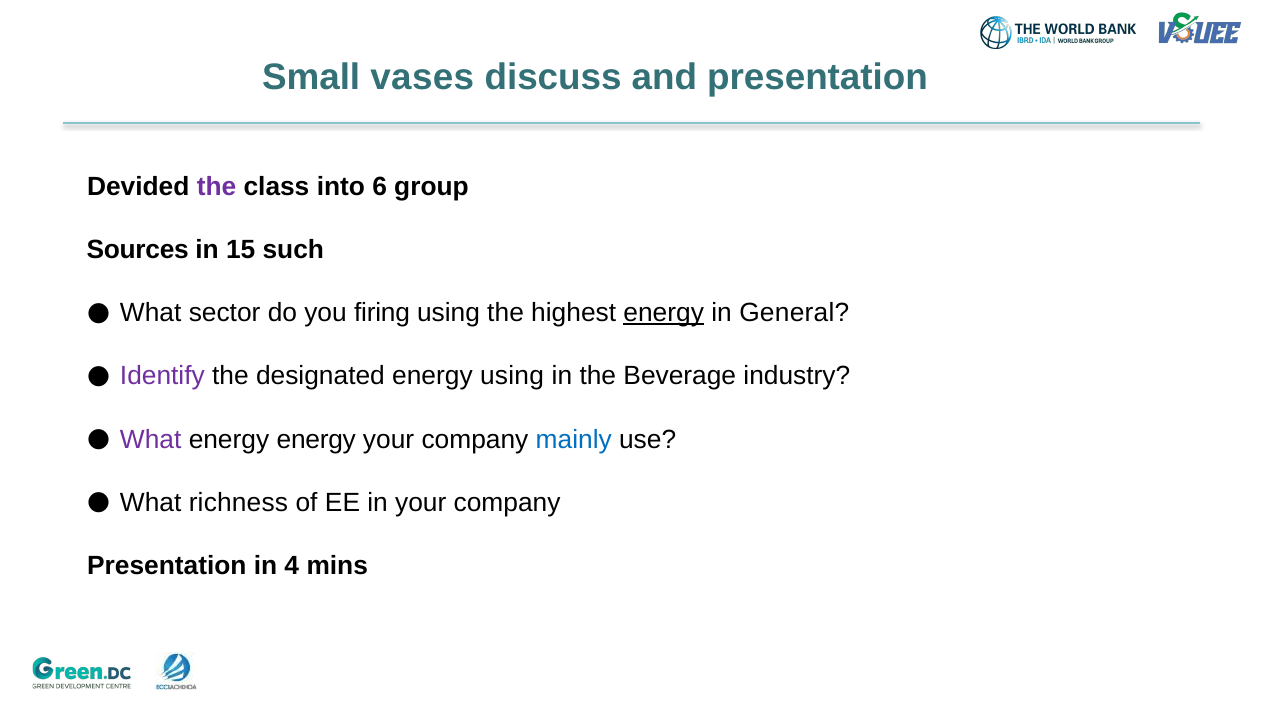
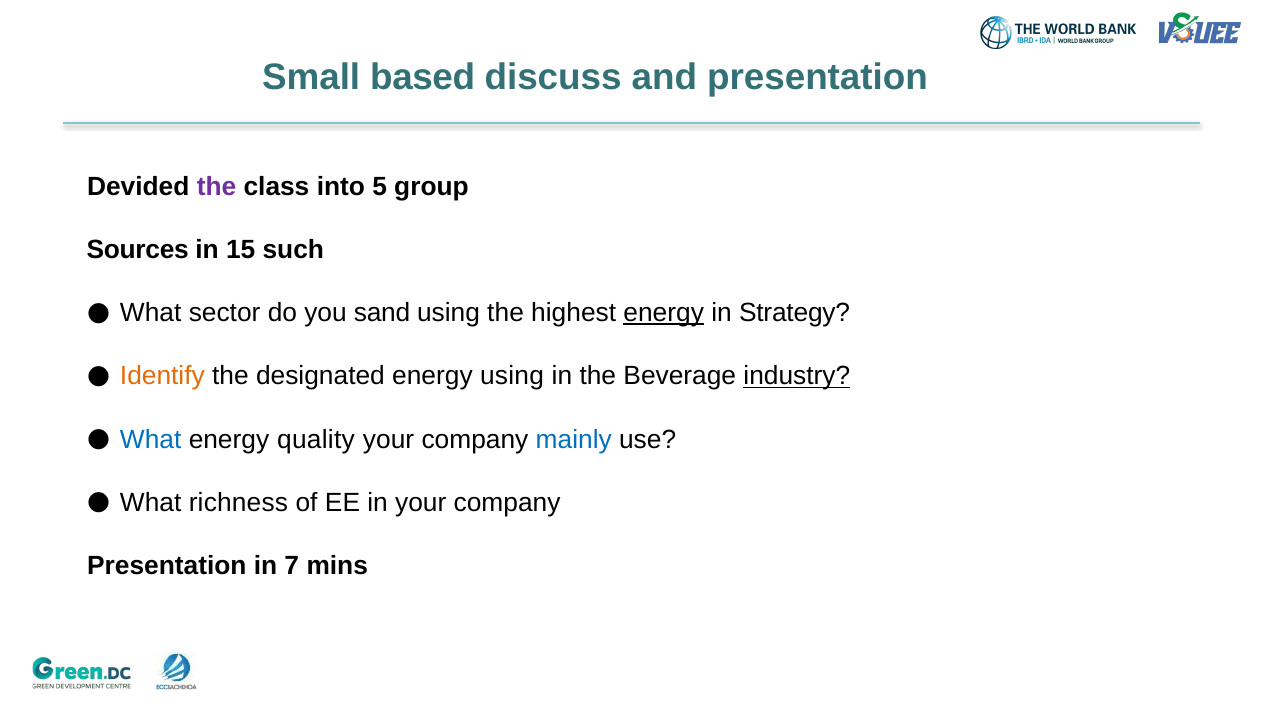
vases: vases -> based (423, 78)
6: 6 -> 5 (380, 186)
firing: firing -> sand (382, 313)
General: General -> Strategy (795, 313)
Identify colour: purple -> orange (162, 376)
industry underline: none -> present (797, 376)
What colour: purple -> blue (151, 439)
energy energy: energy -> quality (316, 439)
4: 4 -> 7 (292, 565)
